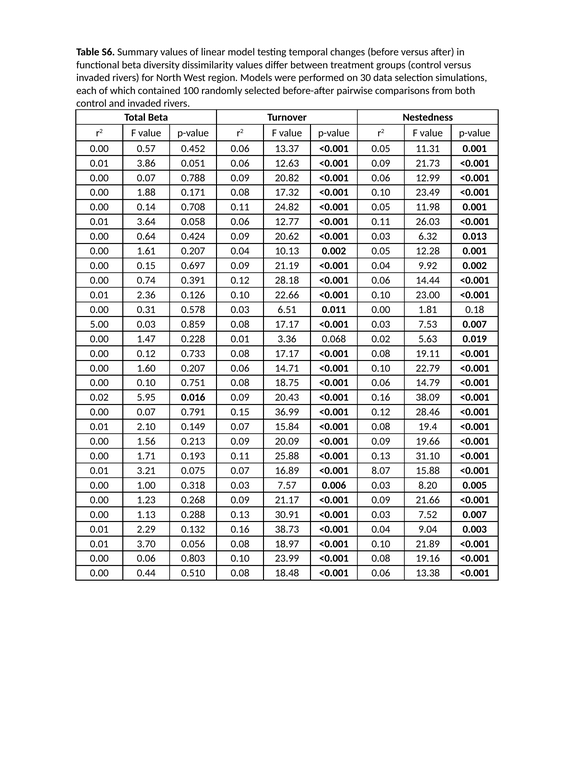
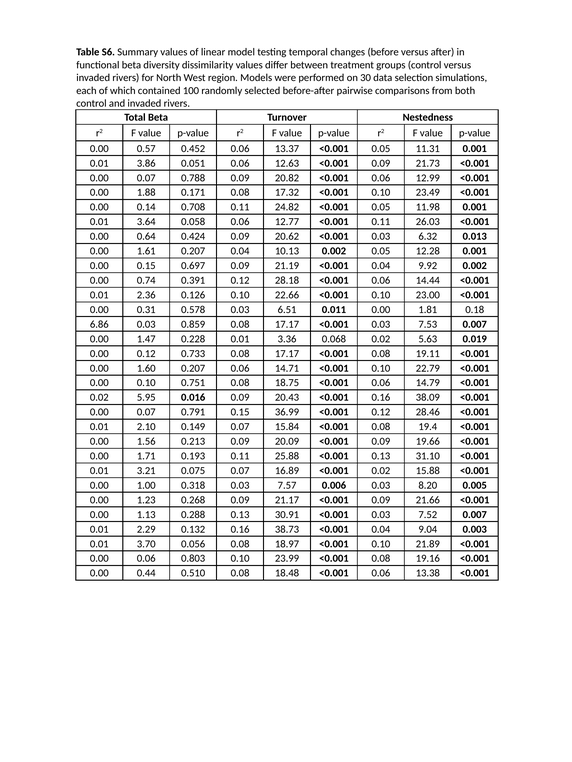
5.00: 5.00 -> 6.86 (99, 325)
16.89 <0.001 8.07: 8.07 -> 0.02 (381, 471)
